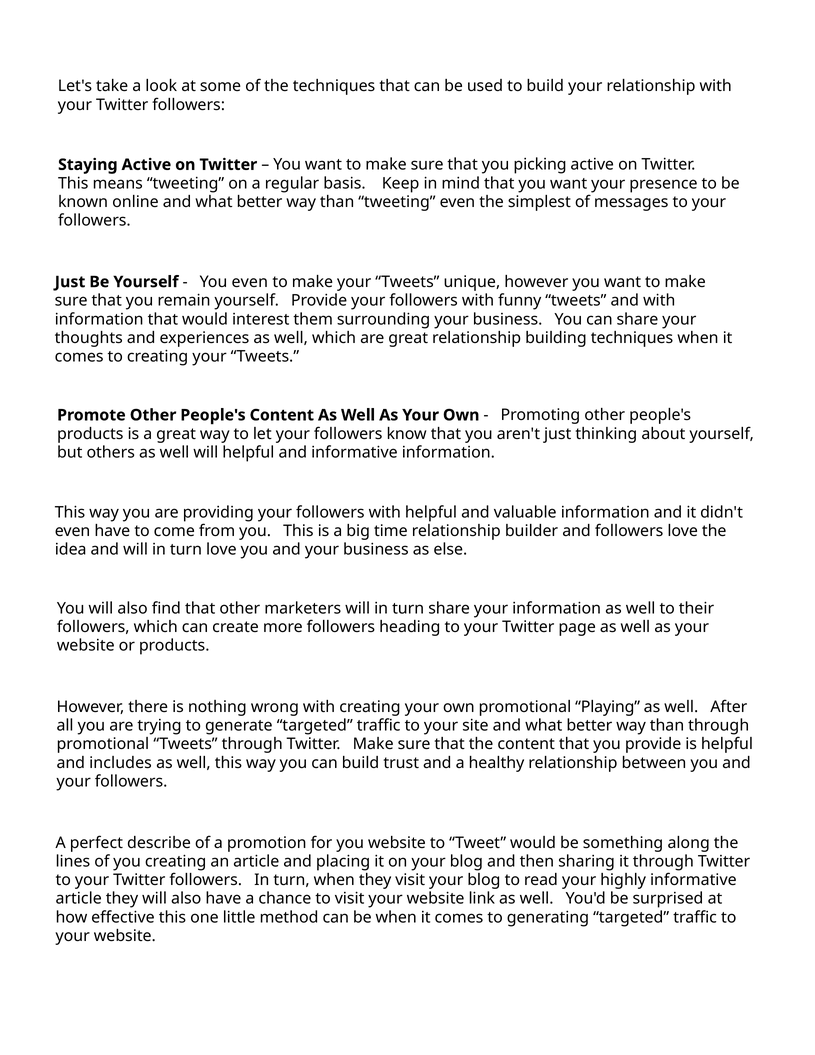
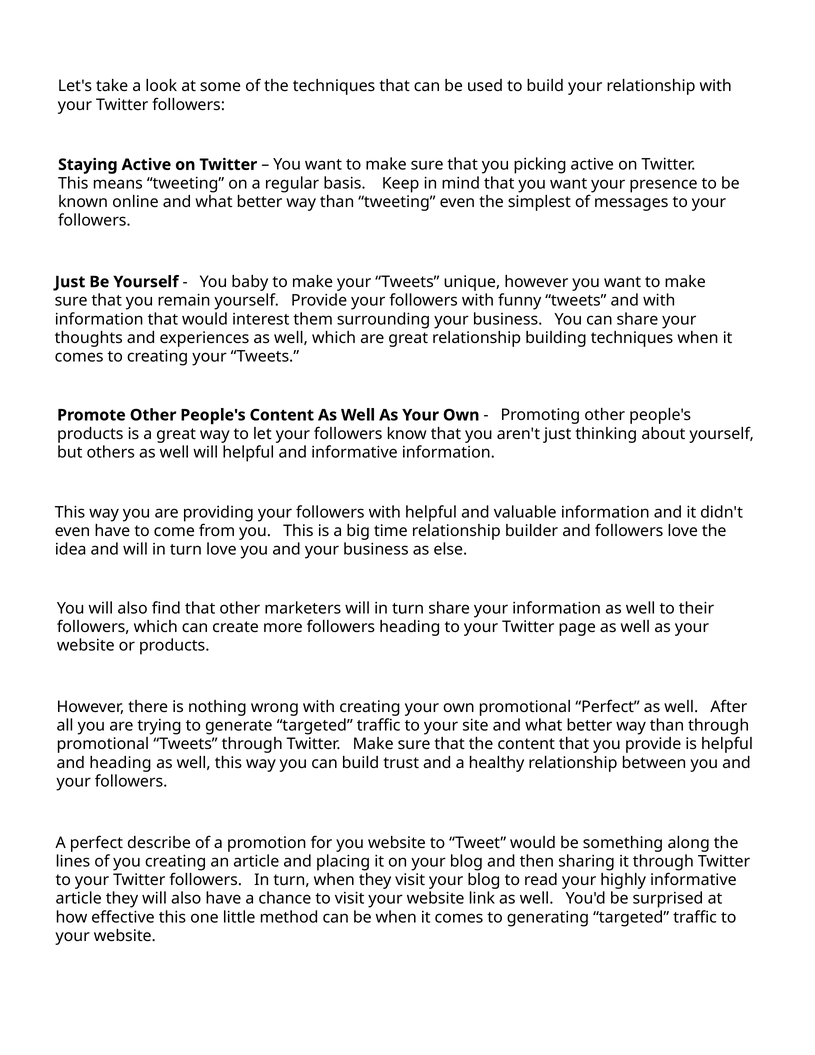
You even: even -> baby (250, 282)
promotional Playing: Playing -> Perfect (608, 707)
and includes: includes -> heading (120, 763)
